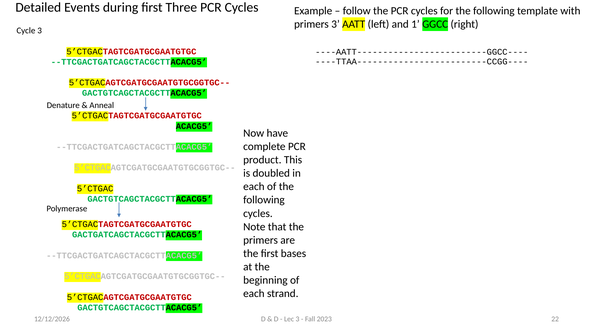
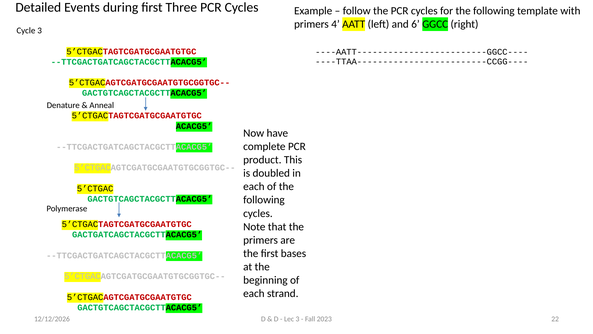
primers 3: 3 -> 4 (335, 24)
1: 1 -> 6 (415, 24)
